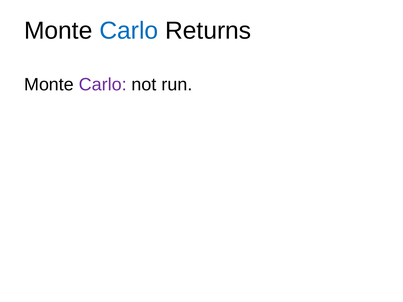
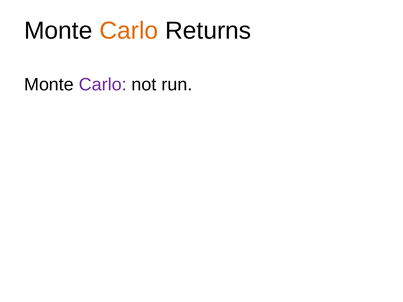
Carlo colour: blue -> orange (129, 31)
